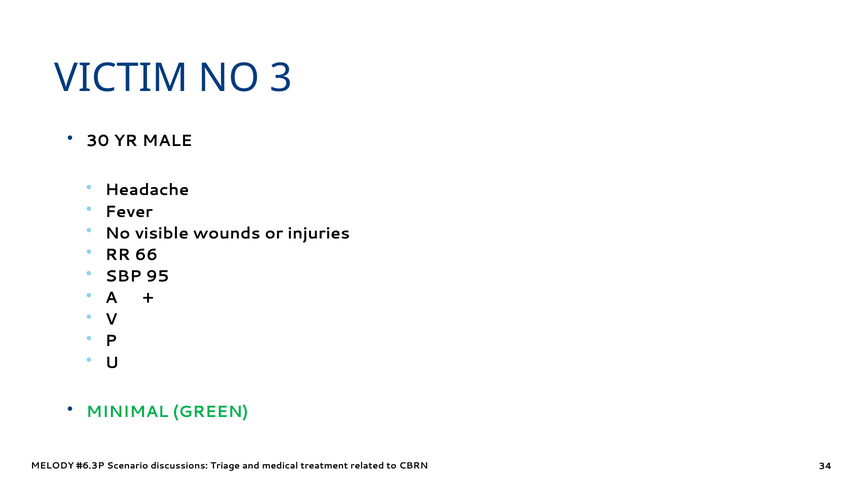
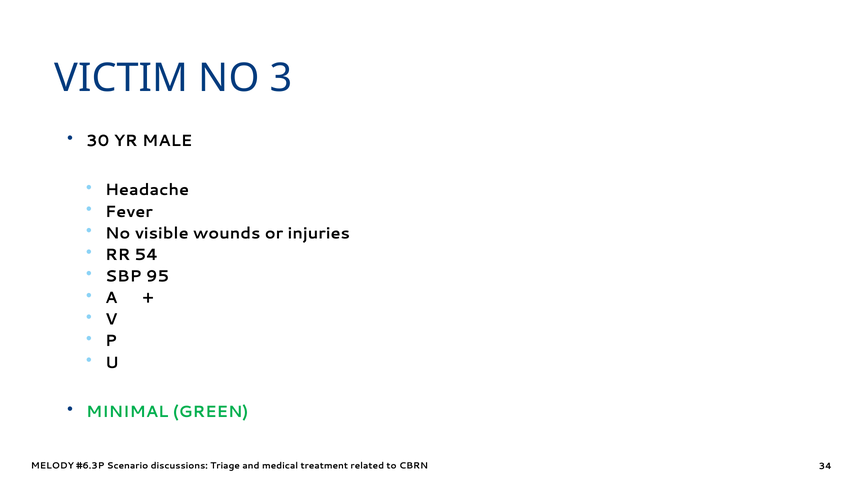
66: 66 -> 54 (146, 255)
